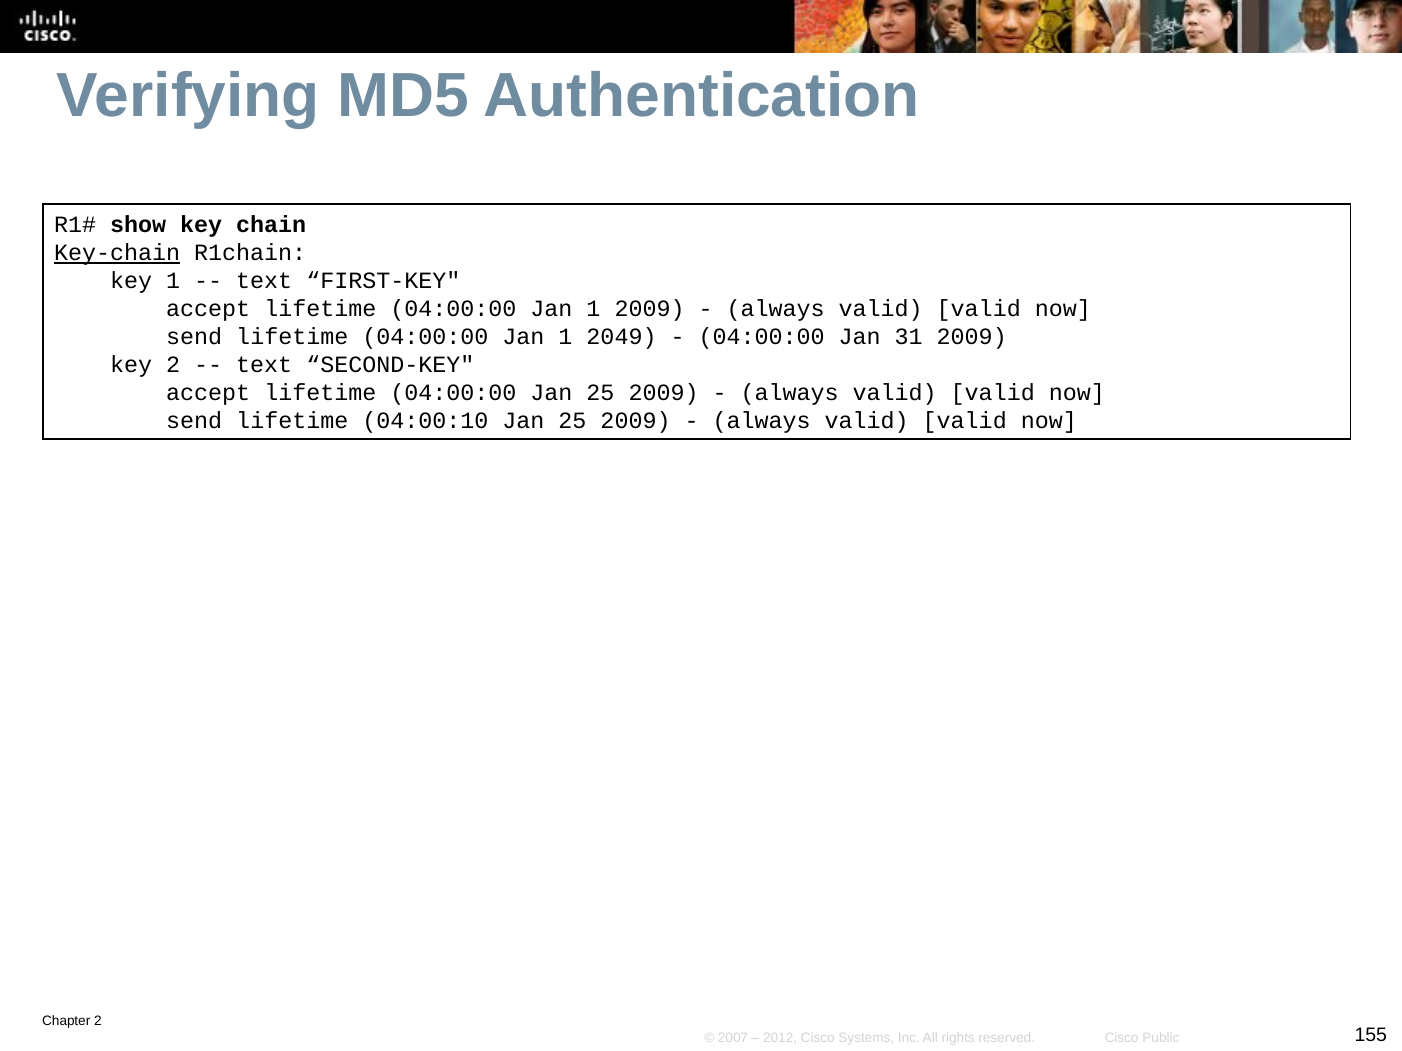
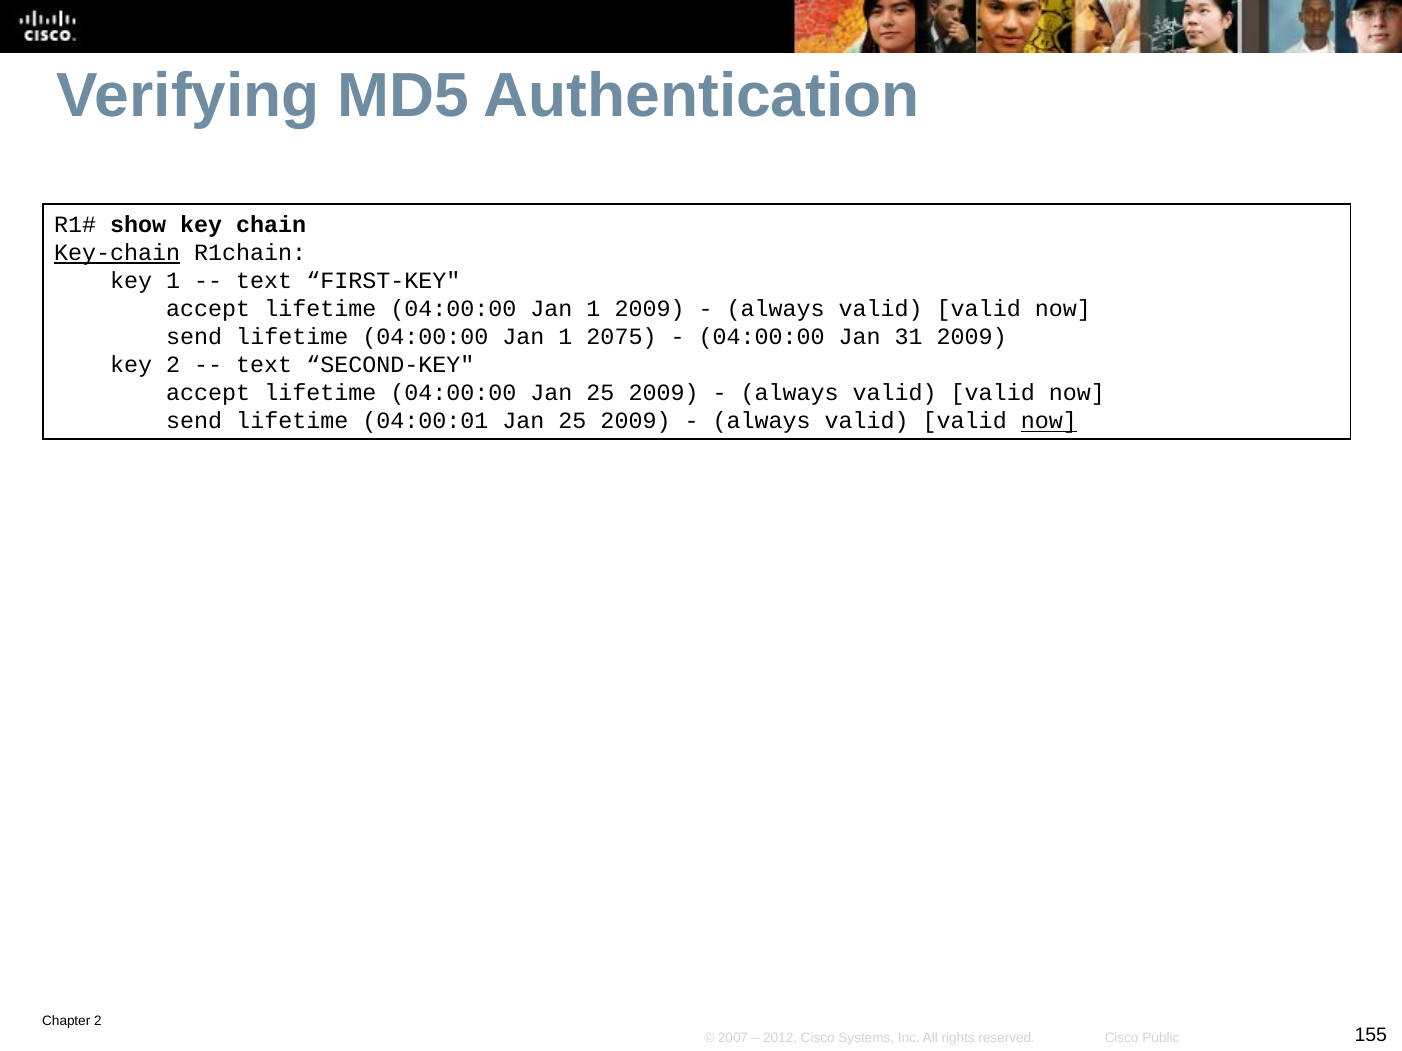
2049: 2049 -> 2075 (622, 337)
04:00:10: 04:00:10 -> 04:00:01 (425, 421)
now underline: none -> present (1049, 421)
